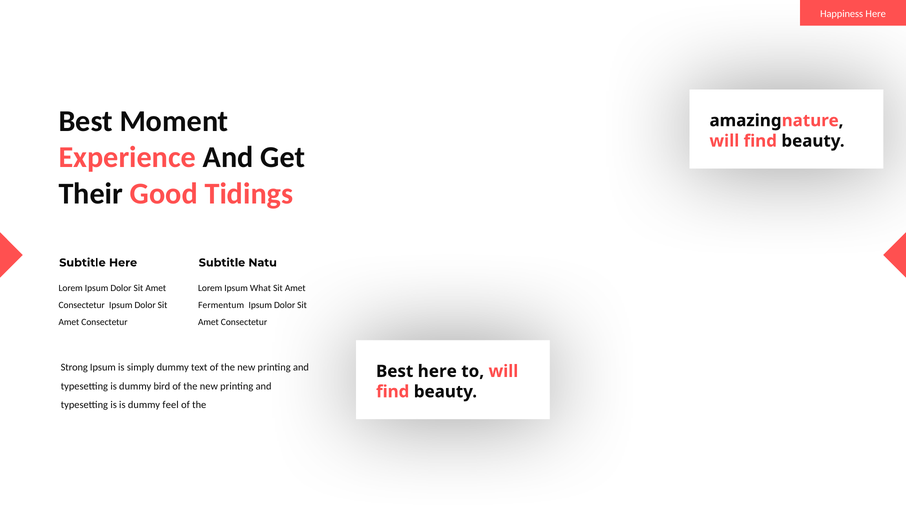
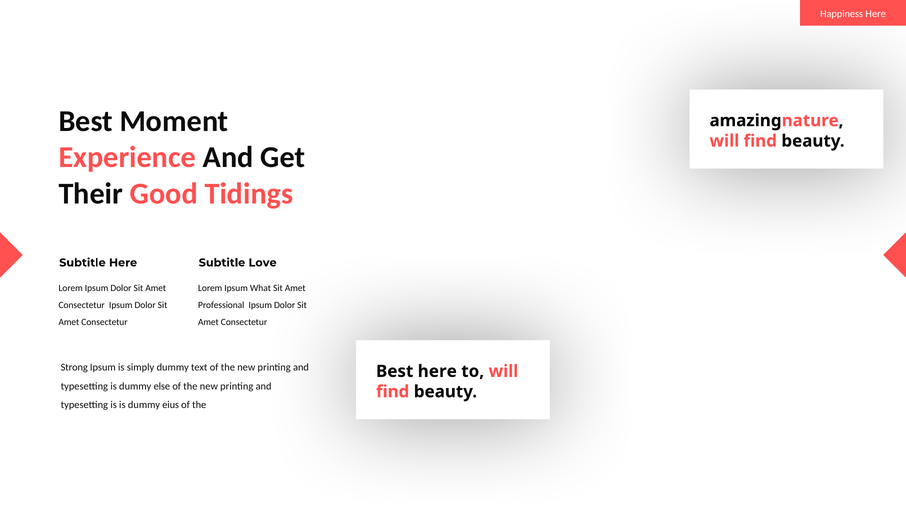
Natu: Natu -> Love (263, 262)
Fermentum: Fermentum -> Professional (221, 305)
bird: bird -> else (162, 386)
feel: feel -> eius (171, 405)
